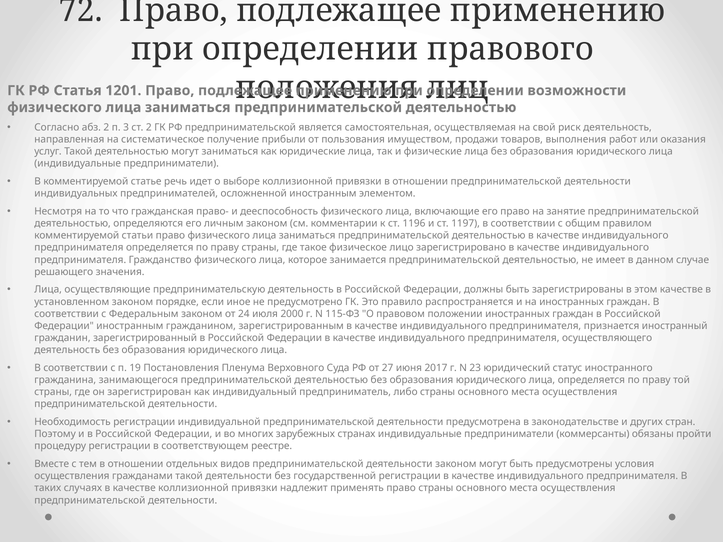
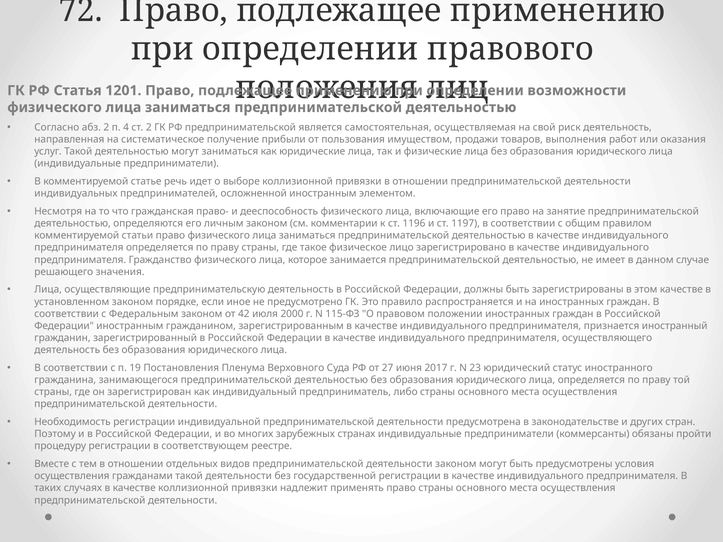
3: 3 -> 4 (126, 127)
24: 24 -> 42 (244, 314)
